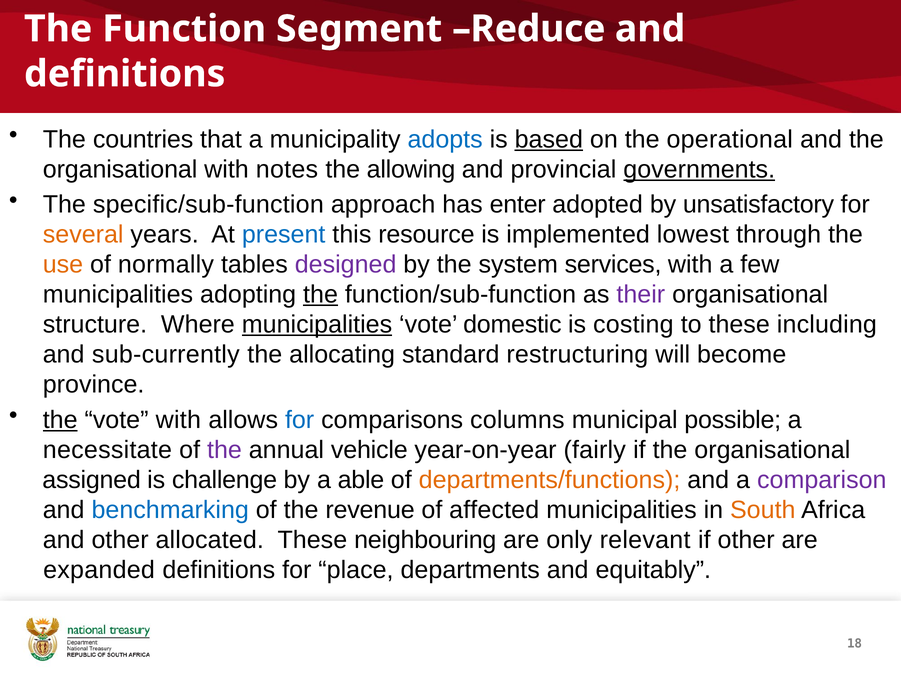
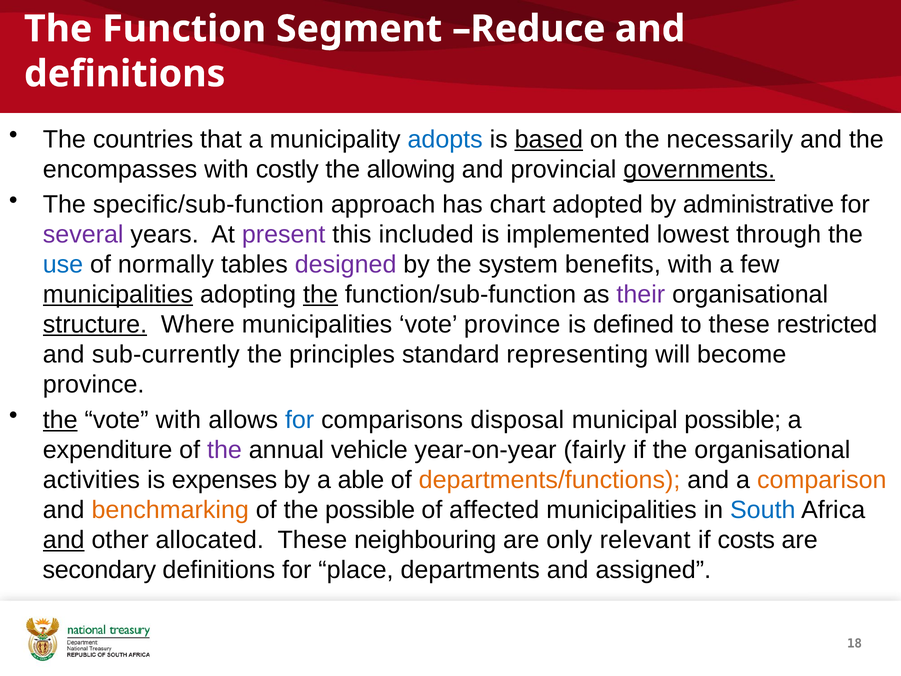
operational: operational -> necessarily (730, 139)
organisational: organisational -> encompasses (120, 169)
notes: notes -> costly (287, 169)
enter: enter -> chart (518, 204)
unsatisfactory: unsatisfactory -> administrative (758, 204)
several colour: orange -> purple (83, 234)
present colour: blue -> purple (284, 234)
resource: resource -> included (426, 234)
use colour: orange -> blue (63, 264)
services: services -> benefits (613, 264)
municipalities underline: none -> present (118, 294)
structure underline: none -> present (95, 324)
municipalities underline: present -> none (317, 324)
vote domestic: domestic -> province (512, 324)
costing: costing -> defined (634, 324)
including: including -> restricted (827, 324)
allocating: allocating -> principles (342, 355)
restructuring: restructuring -> representing (577, 355)
columns: columns -> disposal (517, 420)
necessitate: necessitate -> expenditure (108, 450)
assigned: assigned -> activities (91, 480)
challenge: challenge -> expenses (225, 480)
comparison colour: purple -> orange (822, 480)
benchmarking colour: blue -> orange (170, 510)
the revenue: revenue -> possible (370, 510)
South colour: orange -> blue (763, 510)
and underline: none -> present (64, 540)
if other: other -> costs (746, 540)
expanded: expanded -> secondary (99, 570)
equitably: equitably -> assigned (653, 570)
